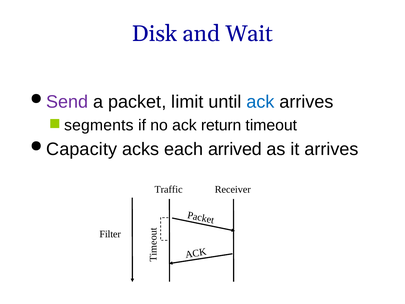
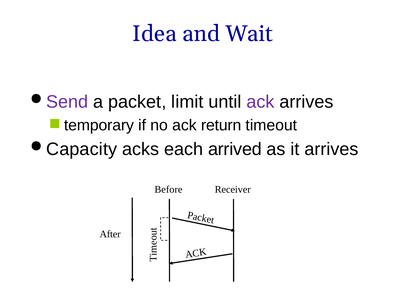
Disk: Disk -> Idea (154, 34)
ack colour: blue -> purple (260, 102)
segments: segments -> temporary (99, 125)
Traffic: Traffic -> Before (169, 189)
Filter: Filter -> After (110, 234)
